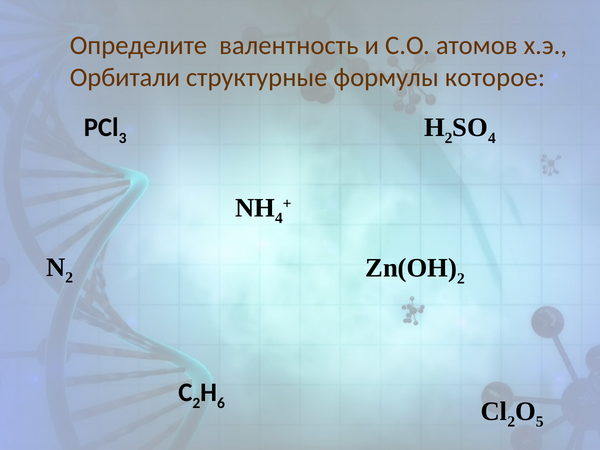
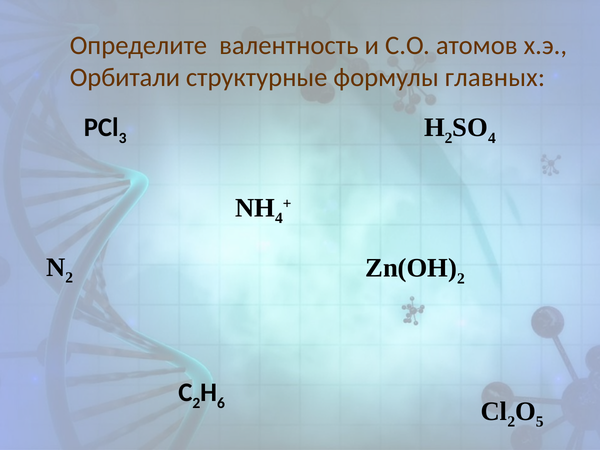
которое: которое -> главных (495, 77)
